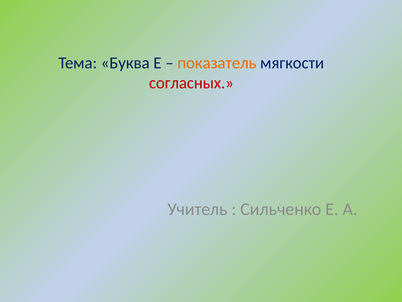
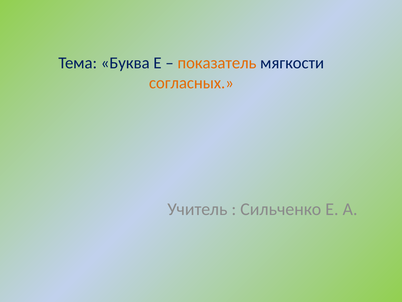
согласных colour: red -> orange (191, 83)
